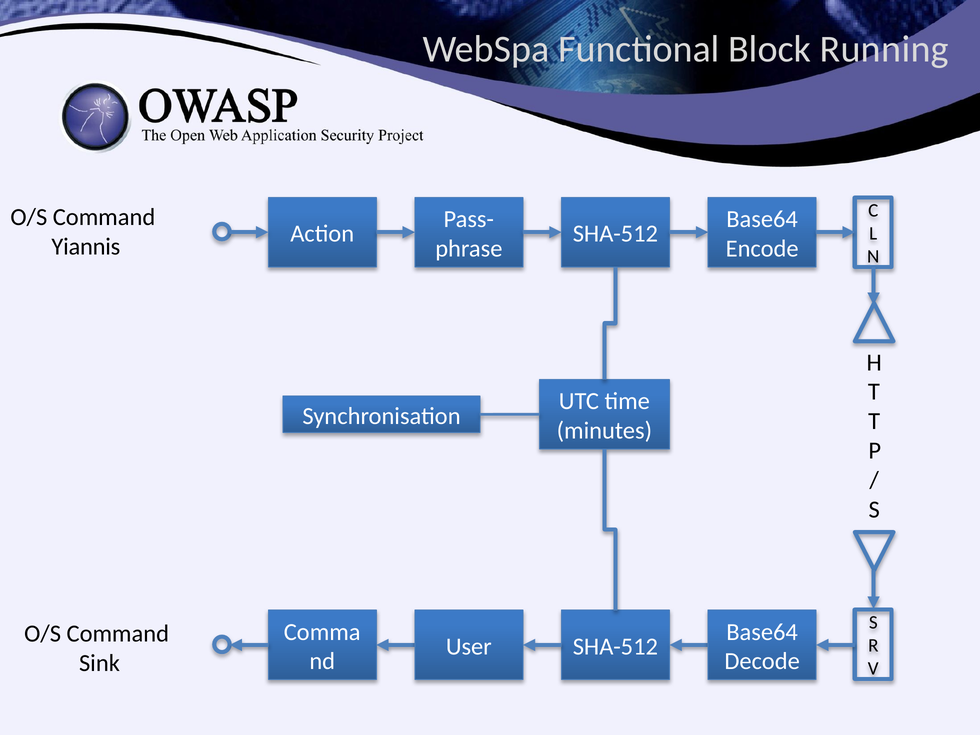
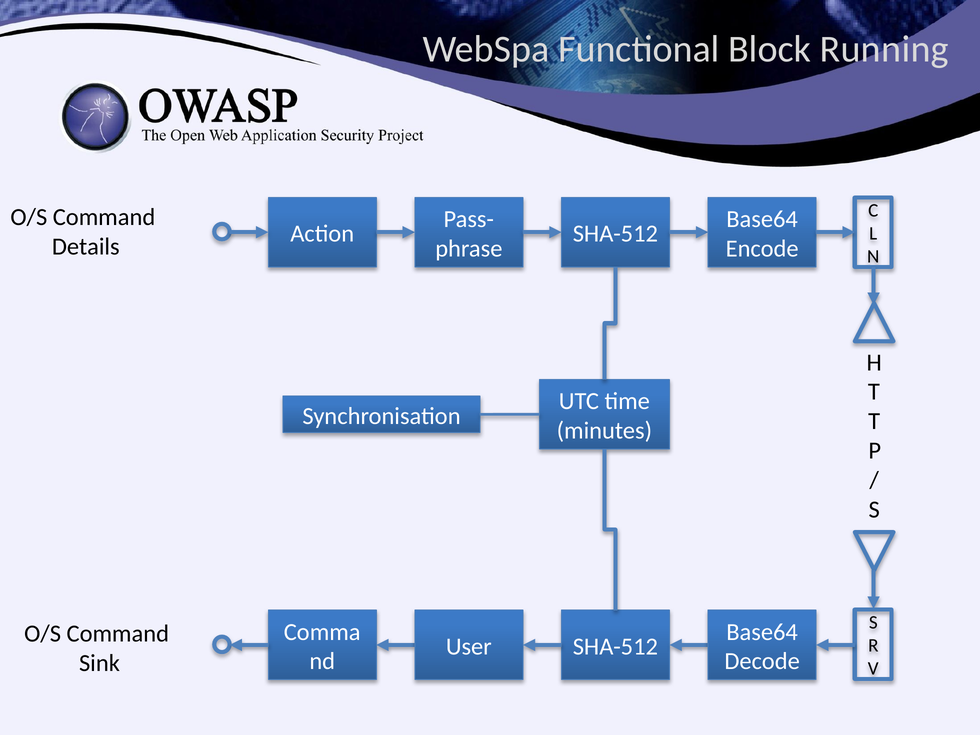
Yiannis: Yiannis -> Details (86, 247)
